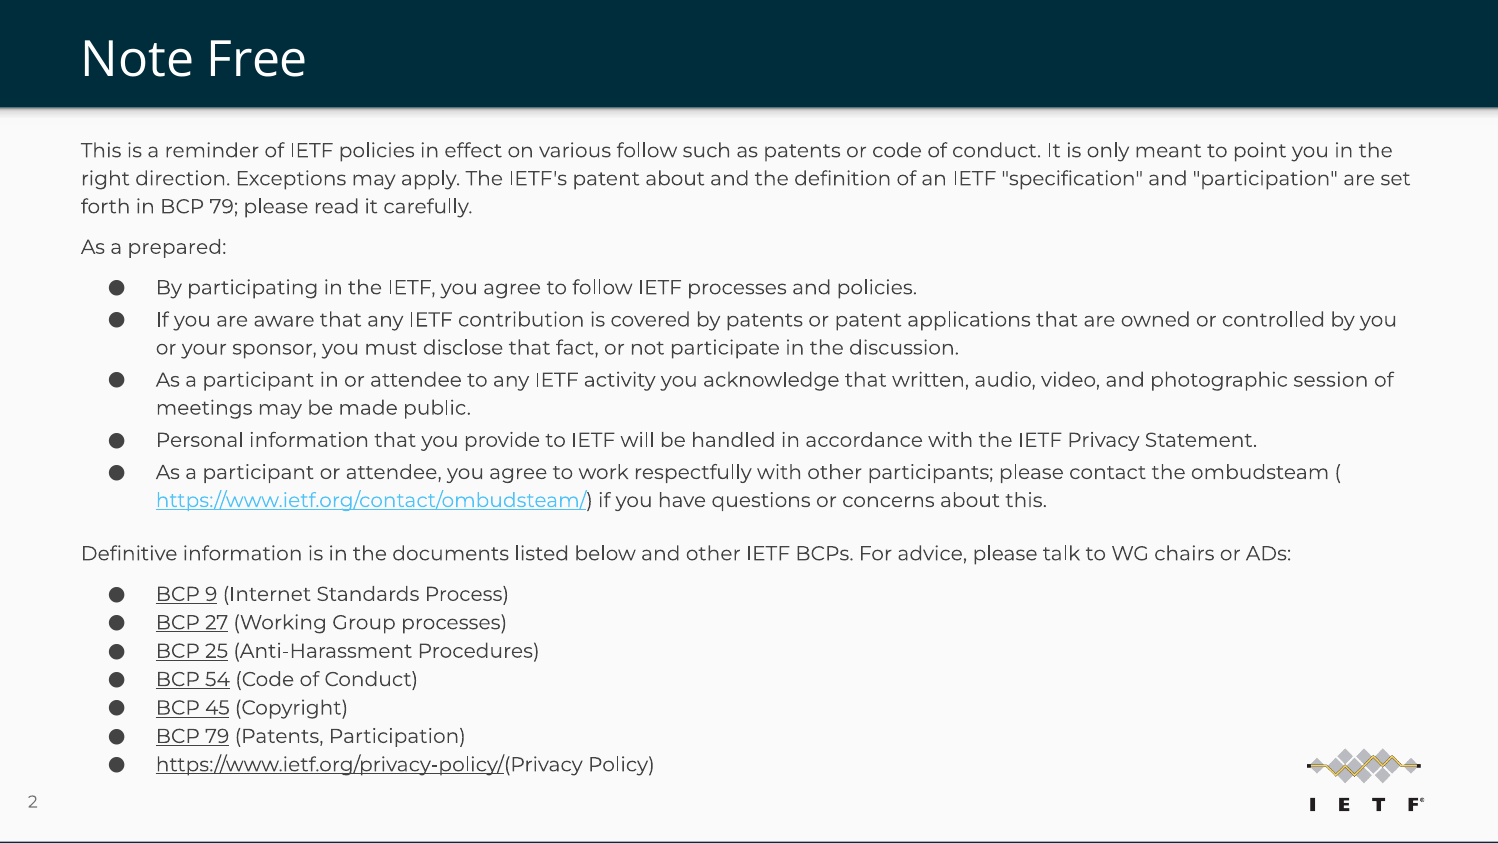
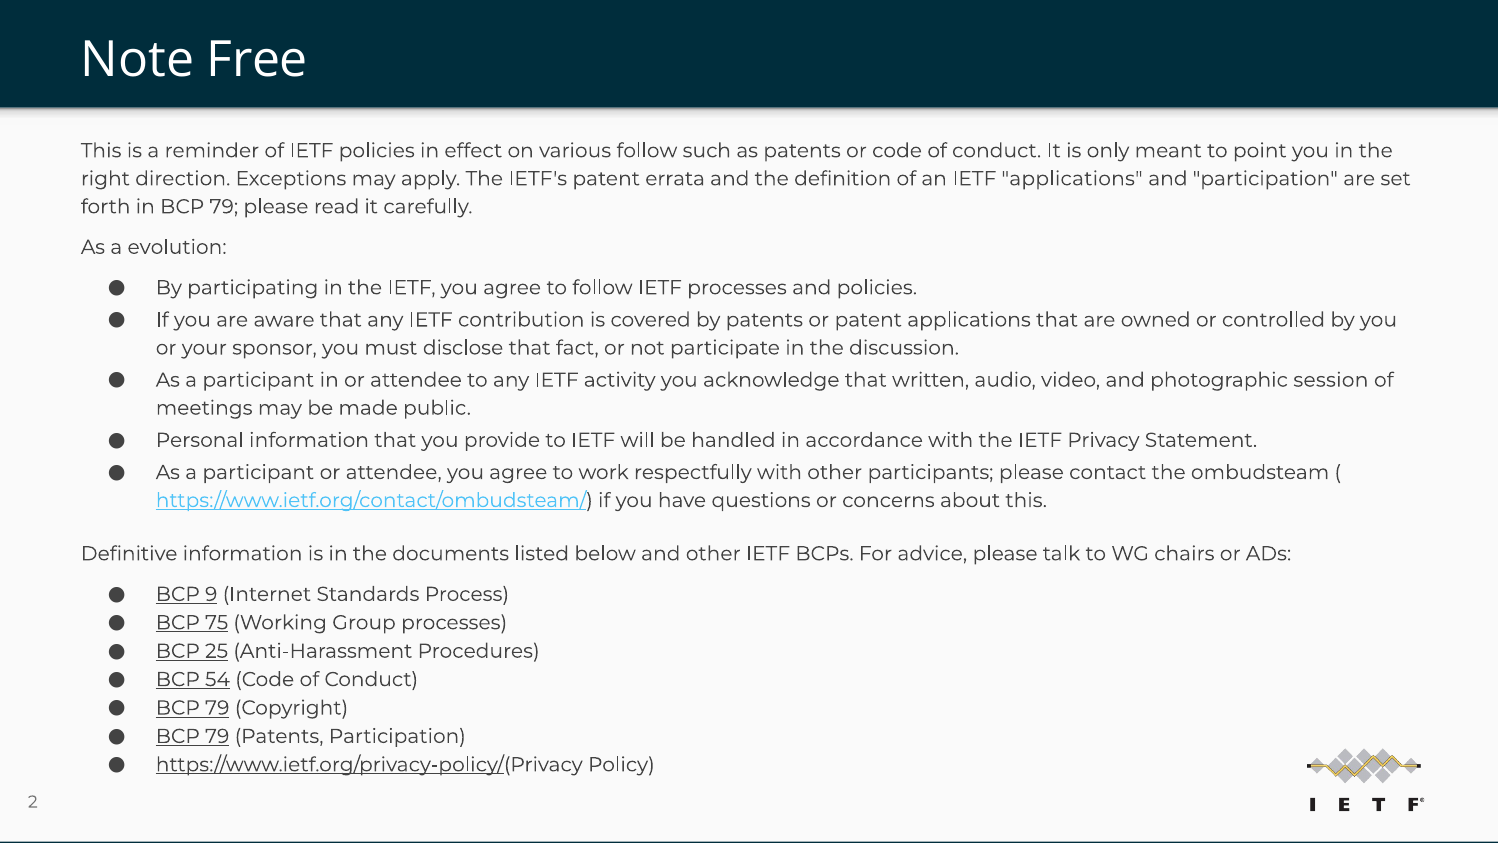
patent about: about -> errata (675, 179)
IETF specification: specification -> applications (1072, 179)
prepared: prepared -> evolution (177, 247)
27: 27 -> 75 (217, 622)
45: 45 -> 79 (217, 708)
